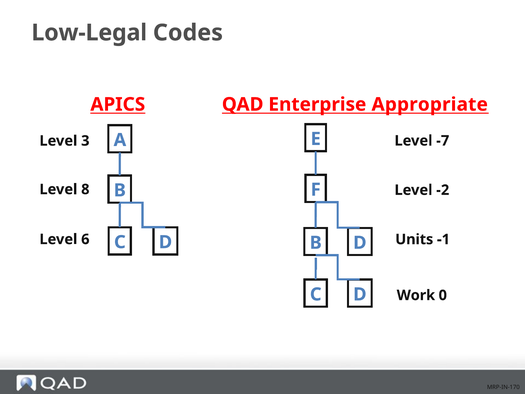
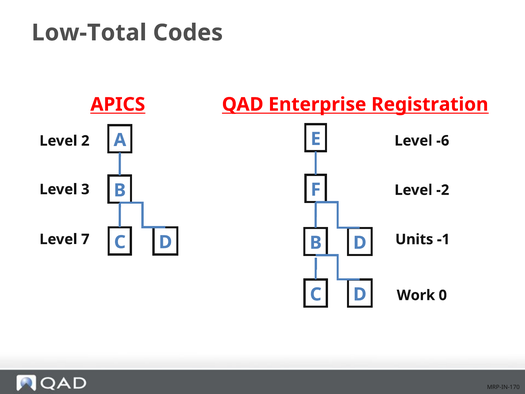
Low-Legal: Low-Legal -> Low-Total (89, 33)
Appropriate: Appropriate -> Registration (430, 104)
-7: -7 -> -6 (443, 141)
3: 3 -> 2 (85, 141)
8: 8 -> 3 (85, 189)
6: 6 -> 7 (85, 239)
